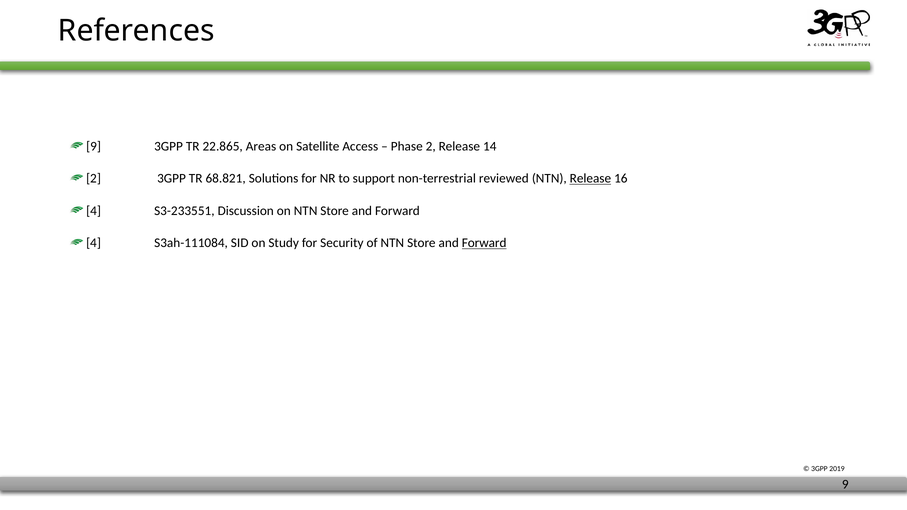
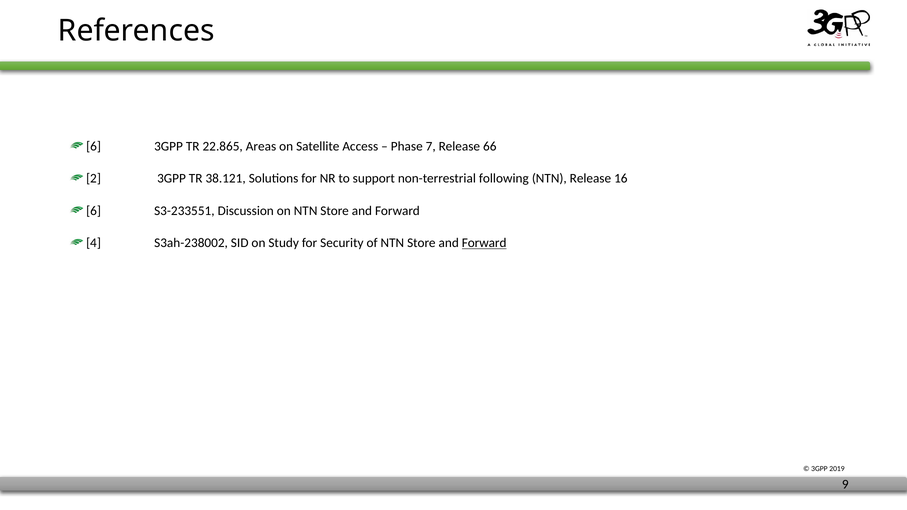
9: 9 -> 6 (94, 146)
Phase 2: 2 -> 7 (431, 146)
14: 14 -> 66 (490, 146)
68.821: 68.821 -> 38.121 (226, 179)
reviewed: reviewed -> following (504, 179)
Release underline: present -> none (590, 179)
4: 4 -> 6 (94, 211)
S3ah-111084: S3ah-111084 -> S3ah-238002 (191, 243)
